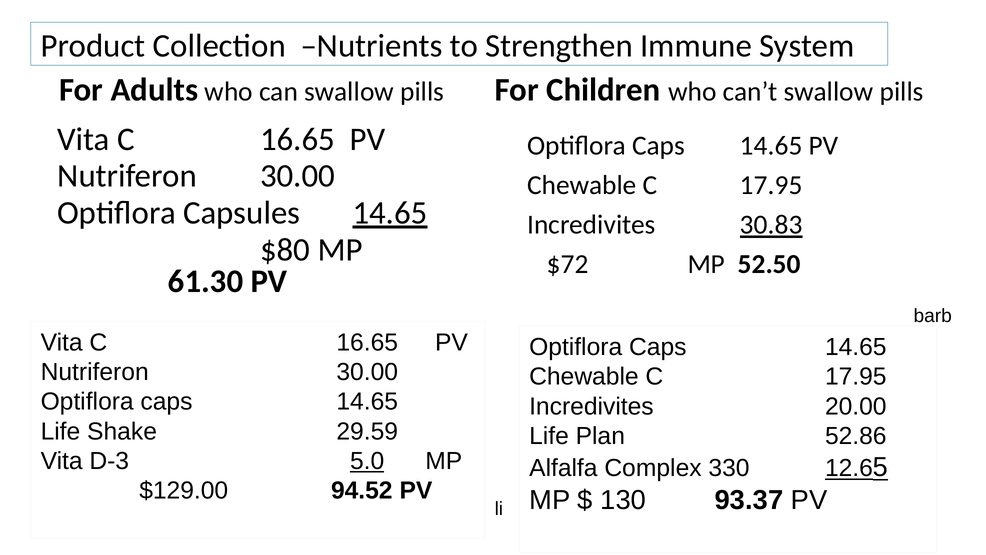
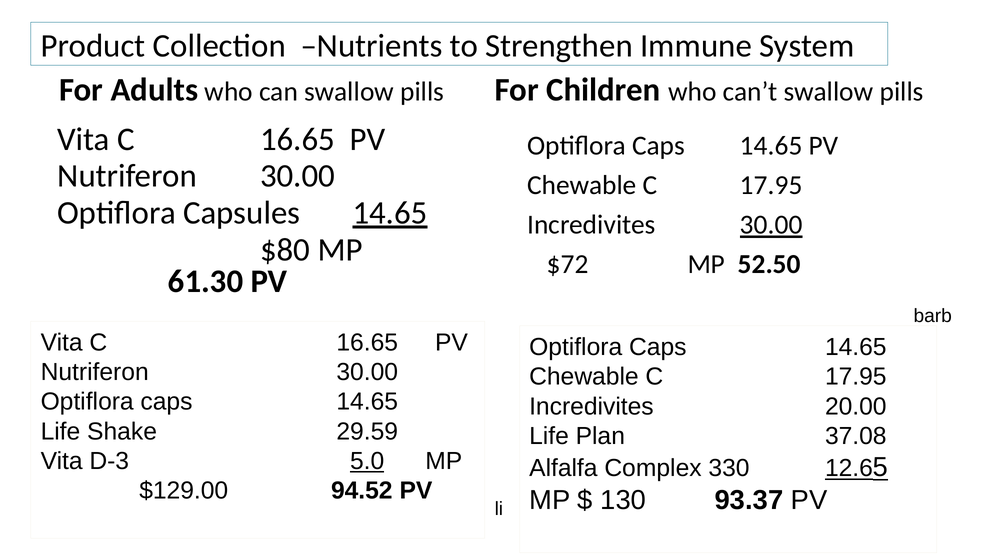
Incredivites 30.83: 30.83 -> 30.00 (771, 225)
52.86: 52.86 -> 37.08 (856, 436)
